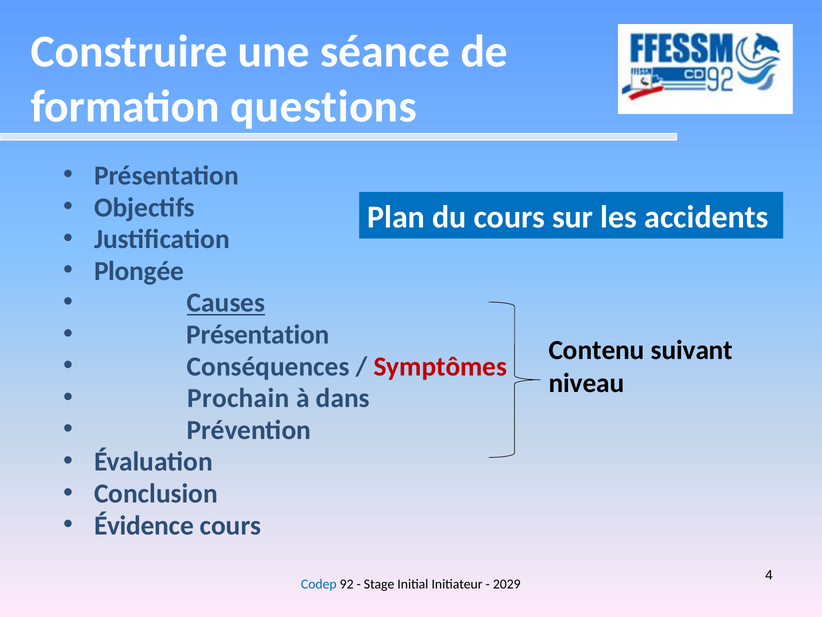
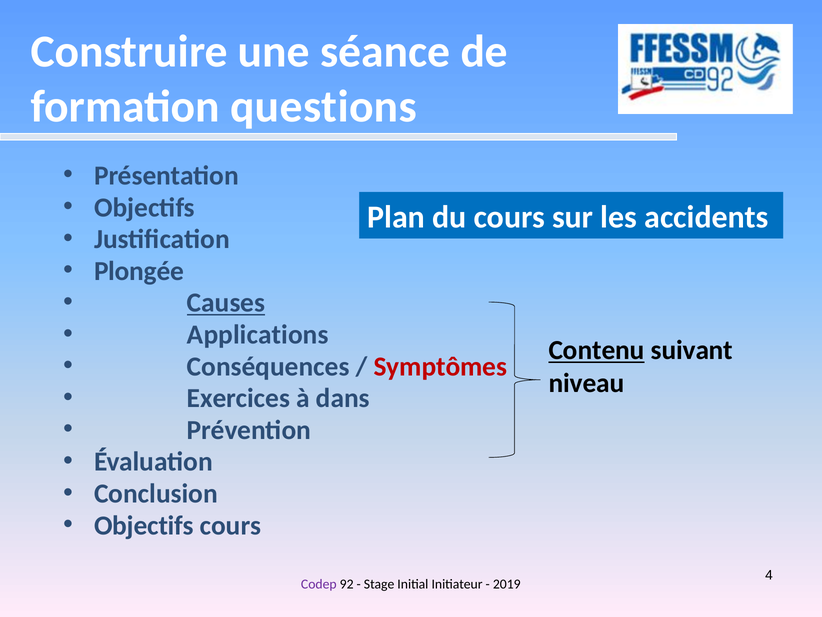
Présentation: Présentation -> Applications (258, 334)
Contenu underline: none -> present (596, 350)
Prochain: Prochain -> Exercices (238, 398)
Évidence: Évidence -> Objectifs (144, 525)
Codep colour: blue -> purple (319, 584)
2029: 2029 -> 2019 (507, 584)
